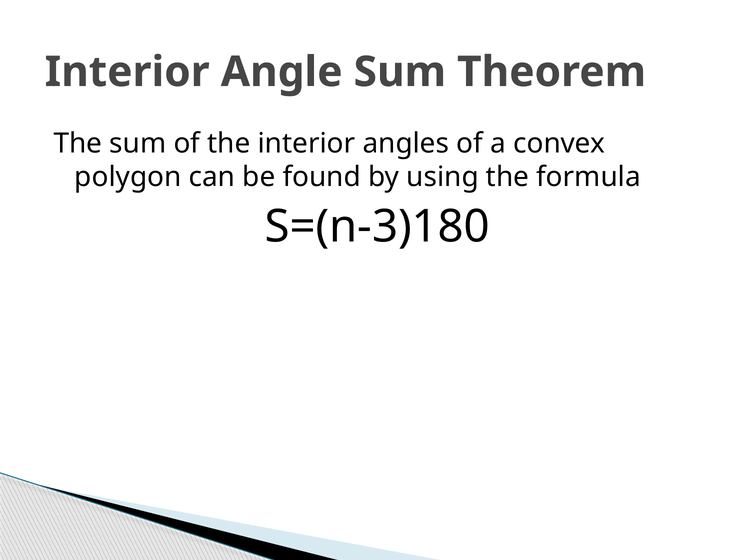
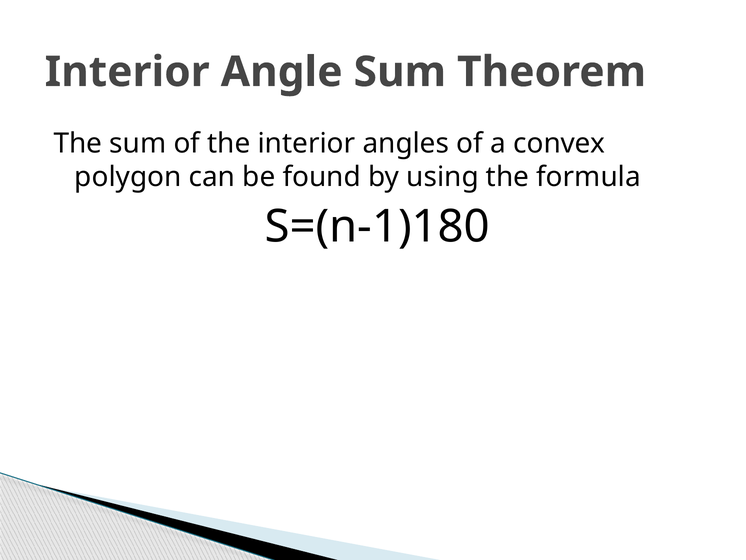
S=(n-3)180: S=(n-3)180 -> S=(n-1)180 (377, 226)
